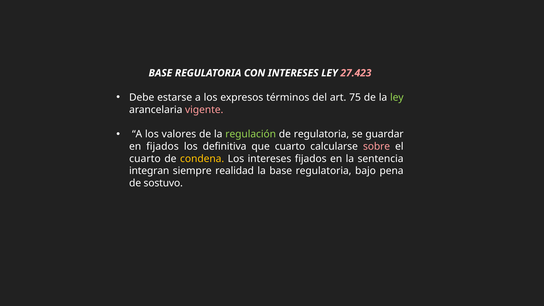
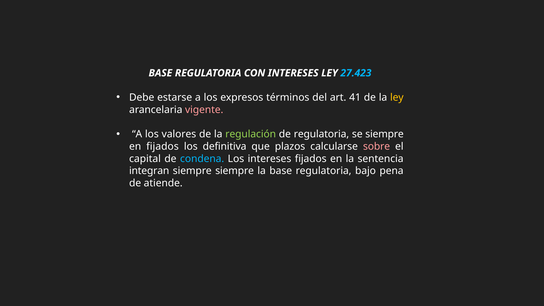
27.423 colour: pink -> light blue (356, 73)
75: 75 -> 41 (355, 98)
ley colour: light green -> yellow (397, 98)
se guardar: guardar -> siempre (385, 134)
que cuarto: cuarto -> plazos (290, 146)
cuarto: cuarto -> capital (145, 159)
condena colour: yellow -> light blue (202, 159)
siempre realidad: realidad -> siempre (235, 171)
sostuvo: sostuvo -> atiende (163, 183)
